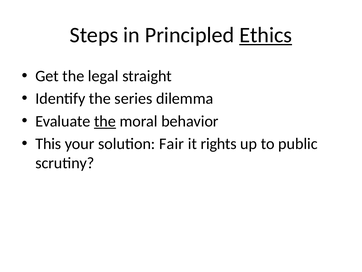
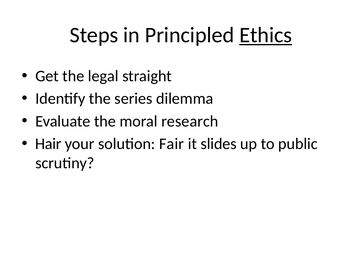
the underline: present -> none (105, 121)
behavior: behavior -> research (190, 121)
This: This -> Hair (48, 144)
rights: rights -> slides (219, 144)
